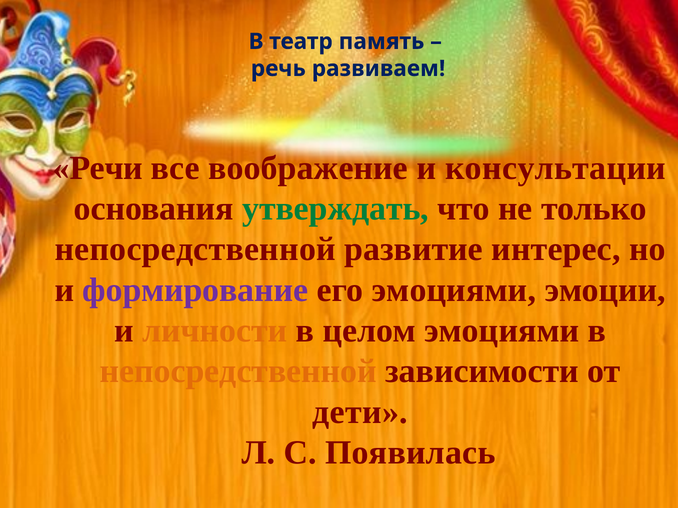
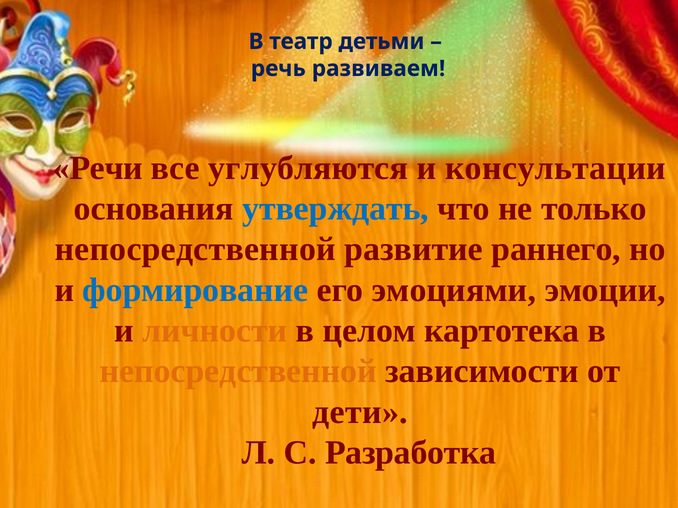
память: память -> детьми (382, 41)
воображение: воображение -> углубляются (308, 168)
утверждать colour: green -> blue (336, 209)
интерес: интерес -> раннего (556, 250)
формирование colour: purple -> blue (195, 290)
целом эмоциями: эмоциями -> картотека (502, 331)
Появилась: Появилась -> Разработка (411, 453)
